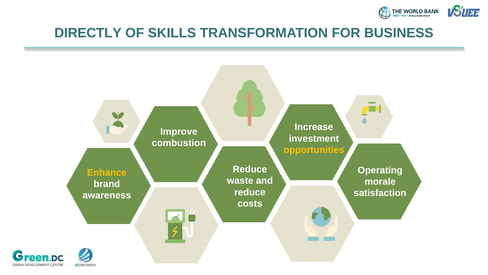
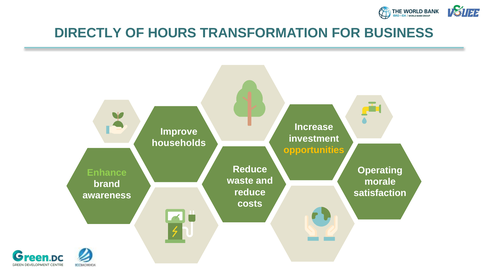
SKILLS: SKILLS -> HOURS (172, 33)
combustion: combustion -> households (179, 143)
Enhance colour: yellow -> light green (107, 172)
